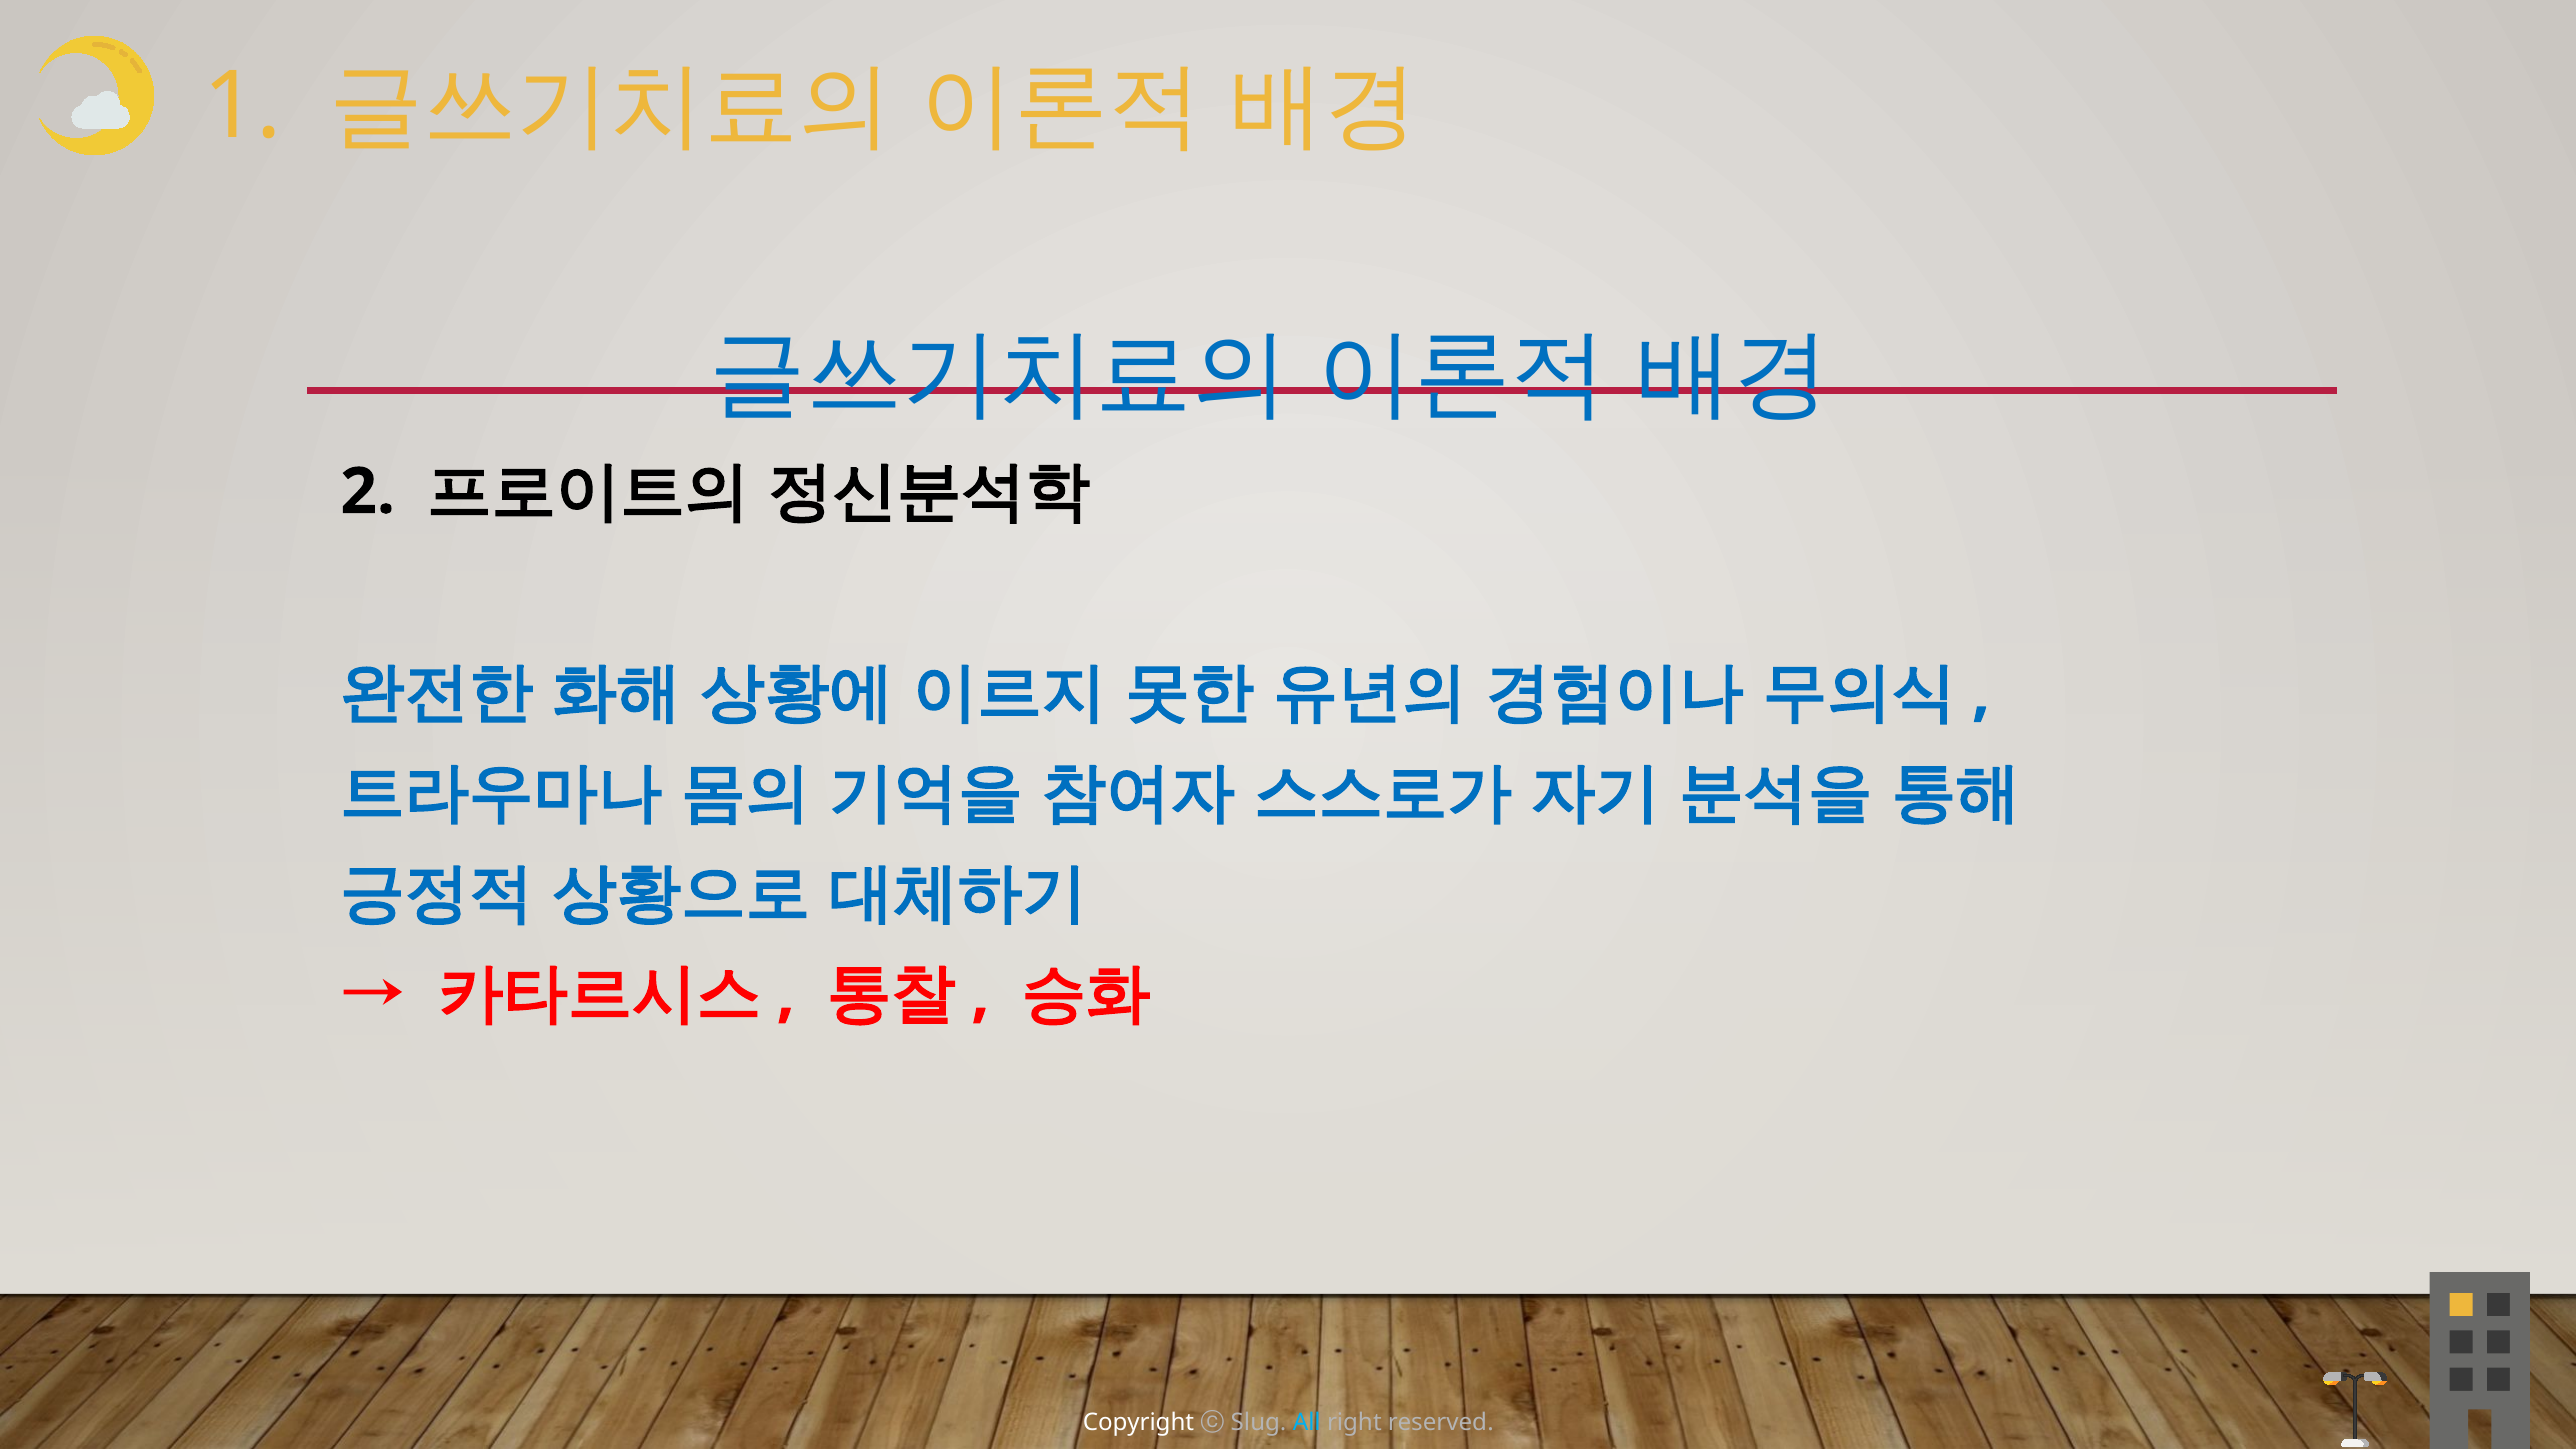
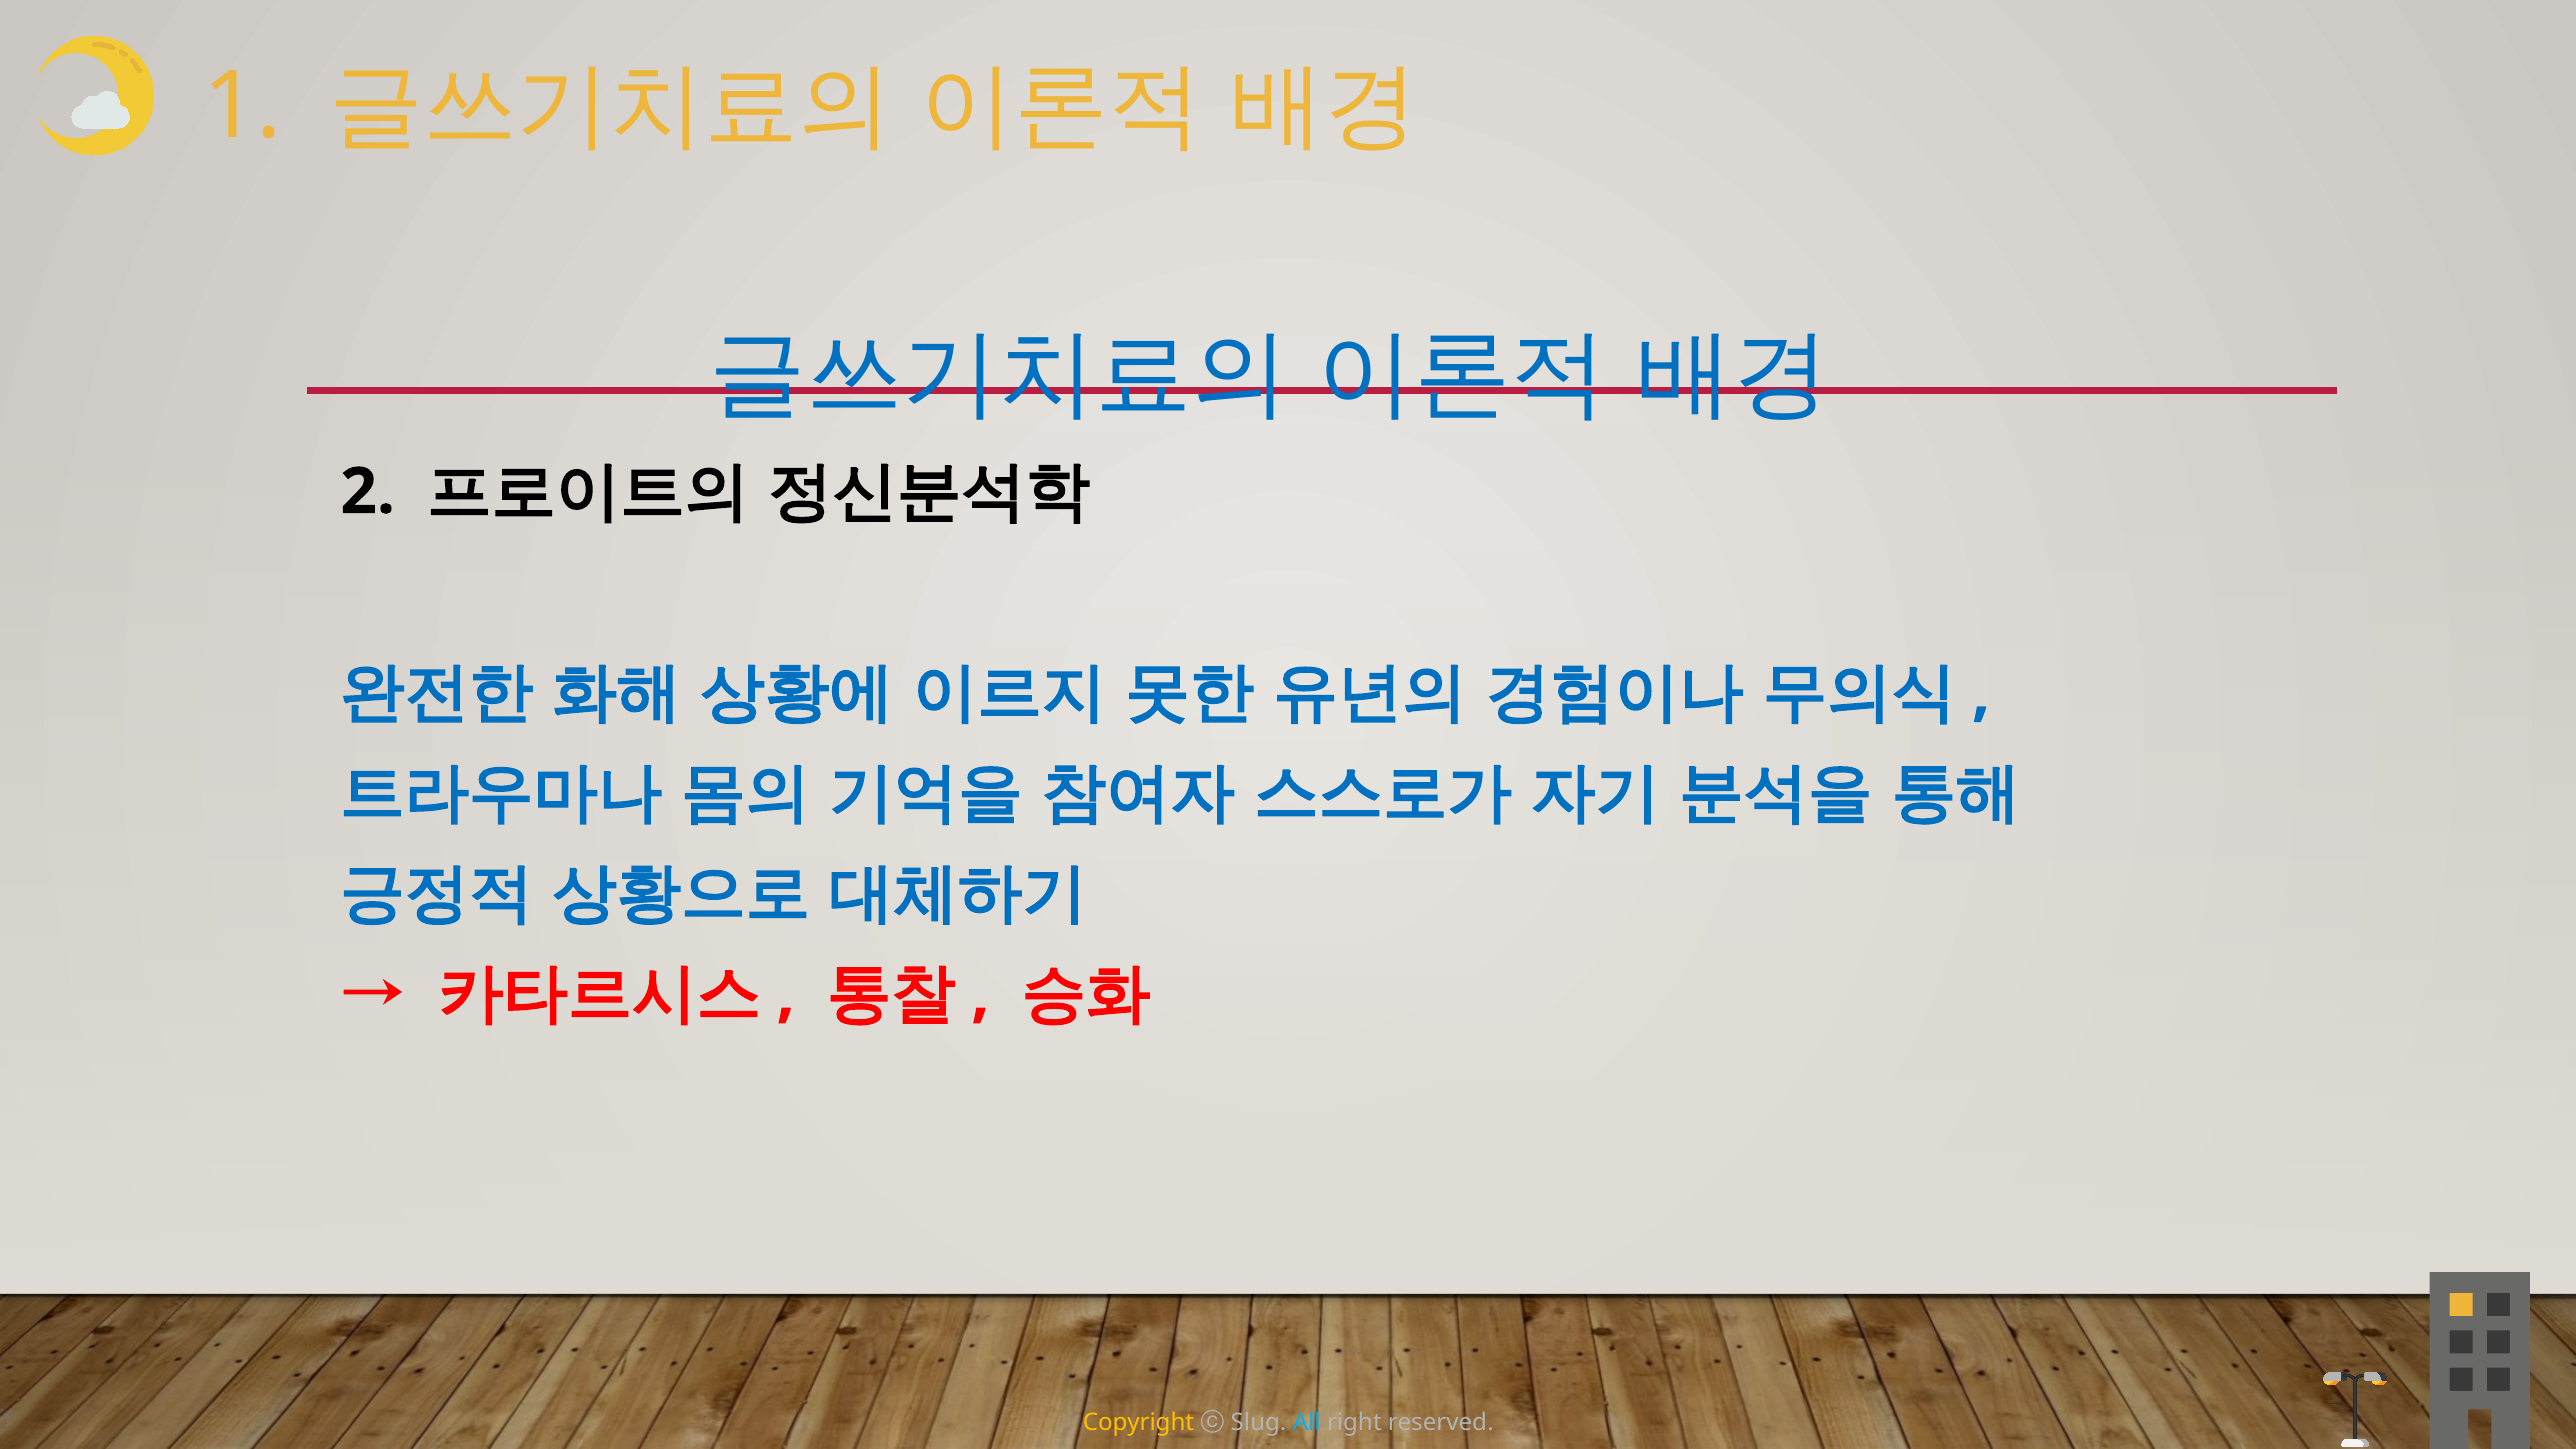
Copyright colour: white -> yellow (1138, 1423)
